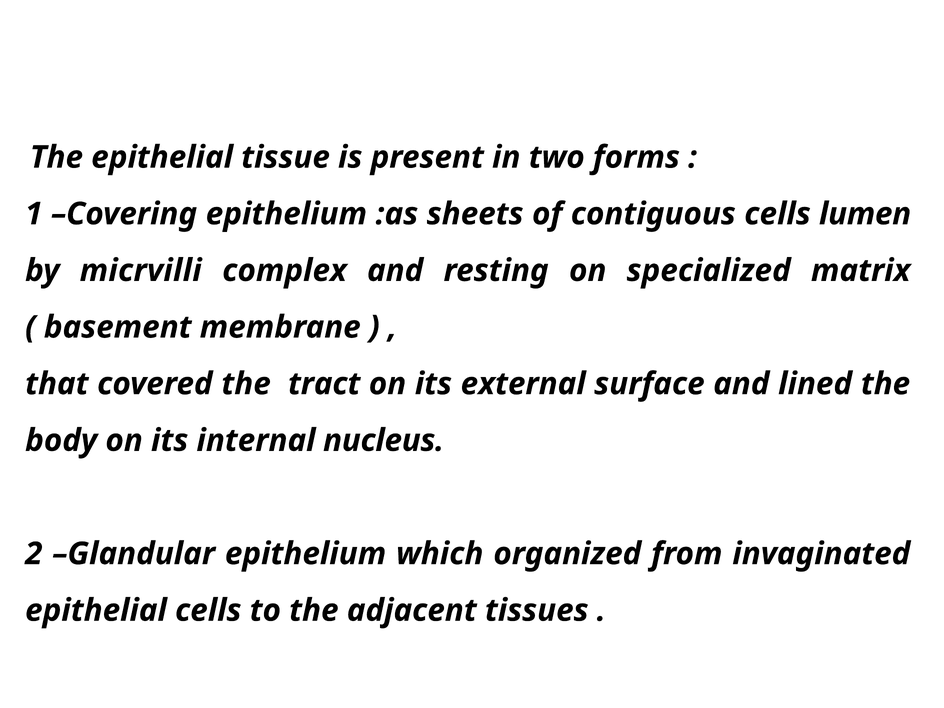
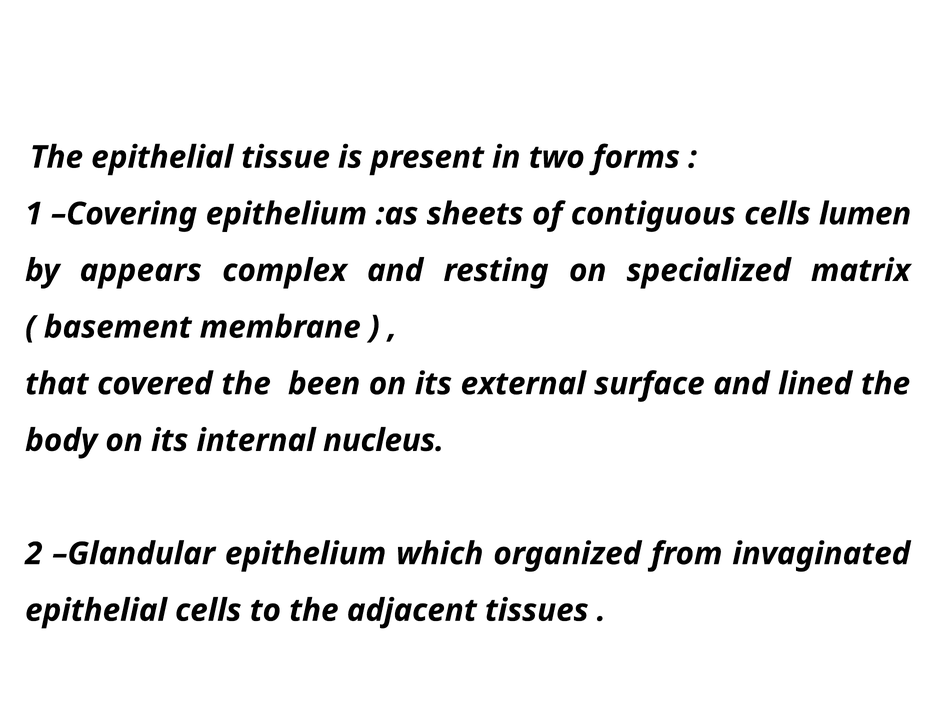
micrvilli: micrvilli -> appears (141, 271)
tract: tract -> been (324, 384)
